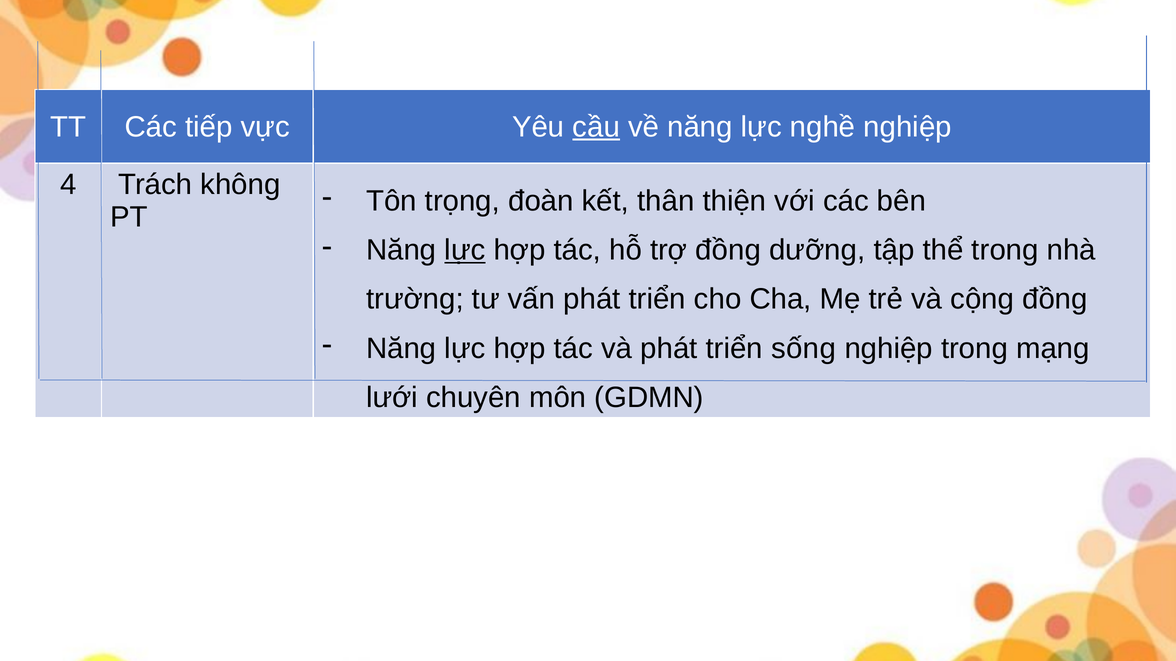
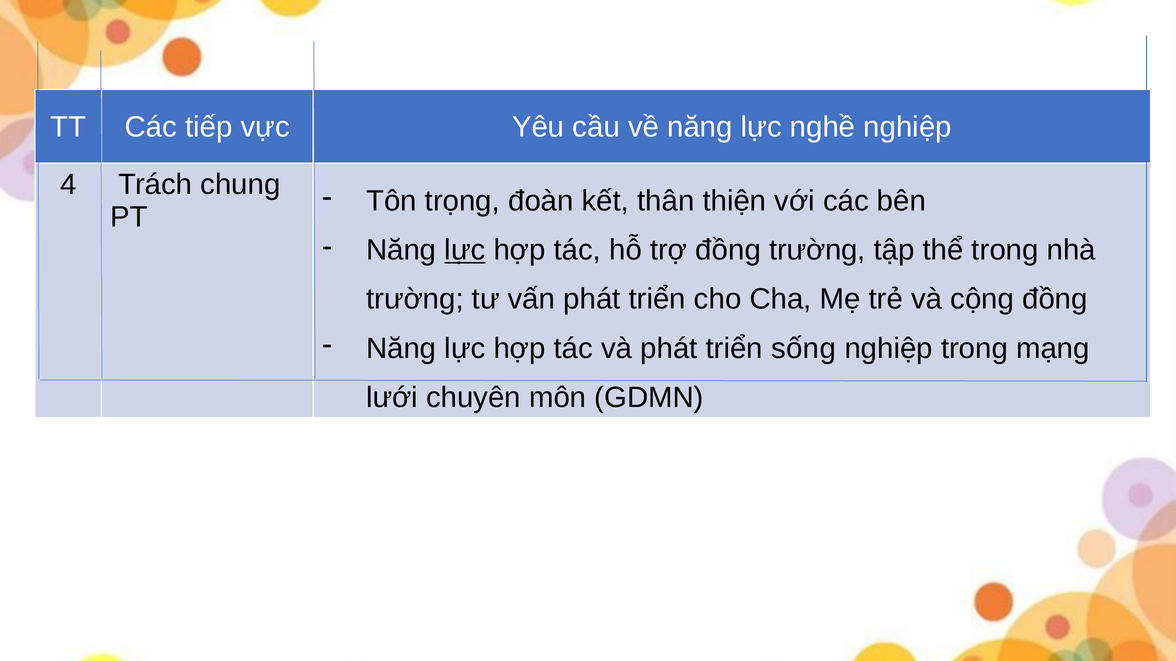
cầu underline: present -> none (596, 127)
không: không -> chung (240, 185)
đồng dưỡng: dưỡng -> trường (817, 250)
